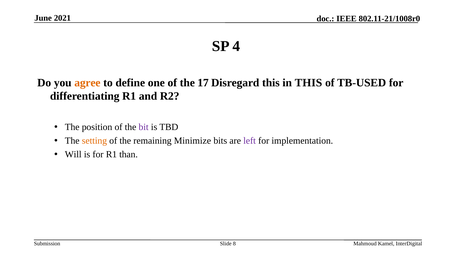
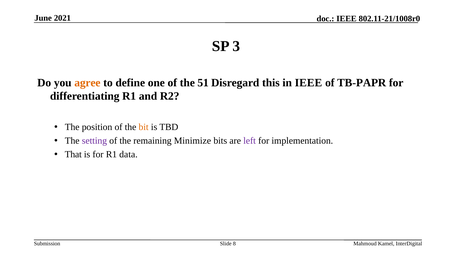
4: 4 -> 3 (236, 46)
17: 17 -> 51 (203, 83)
in THIS: THIS -> IEEE (308, 83)
TB-USED: TB-USED -> TB-PAPR (362, 83)
bit colour: purple -> orange (144, 127)
setting colour: orange -> purple (94, 141)
Will: Will -> That (73, 155)
than: than -> data (128, 155)
